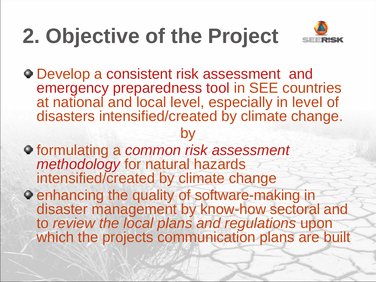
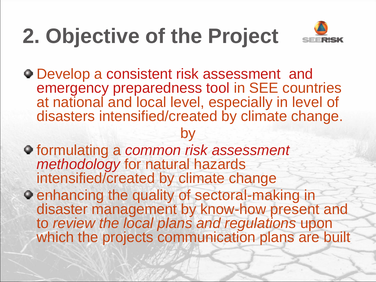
software-making: software-making -> sectoral-making (247, 195)
sectoral: sectoral -> present (295, 209)
